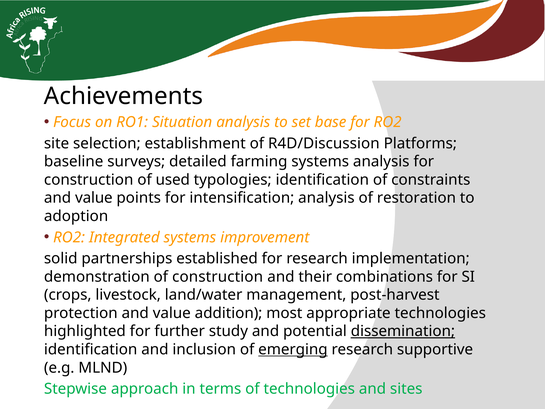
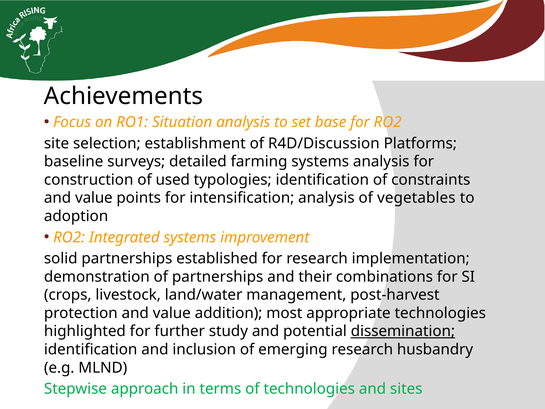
restoration: restoration -> vegetables (416, 198)
of construction: construction -> partnerships (218, 277)
emerging underline: present -> none (293, 349)
supportive: supportive -> husbandry (435, 349)
